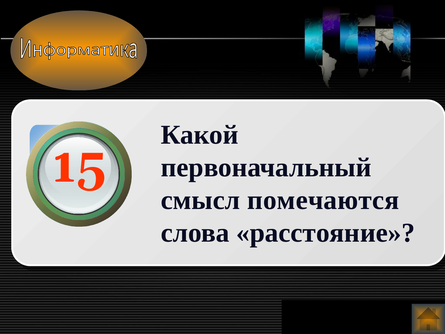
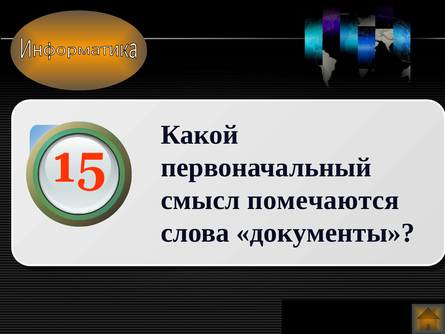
расстояние: расстояние -> документы (326, 233)
